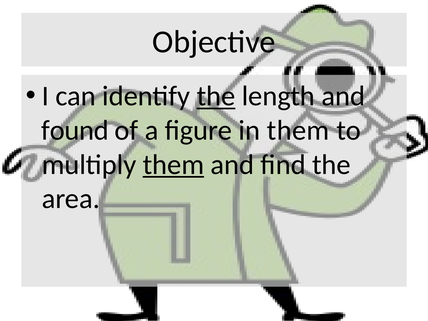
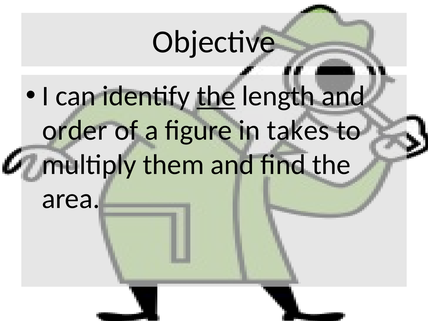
found: found -> order (75, 130)
in them: them -> takes (298, 130)
them underline: present -> none (173, 165)
